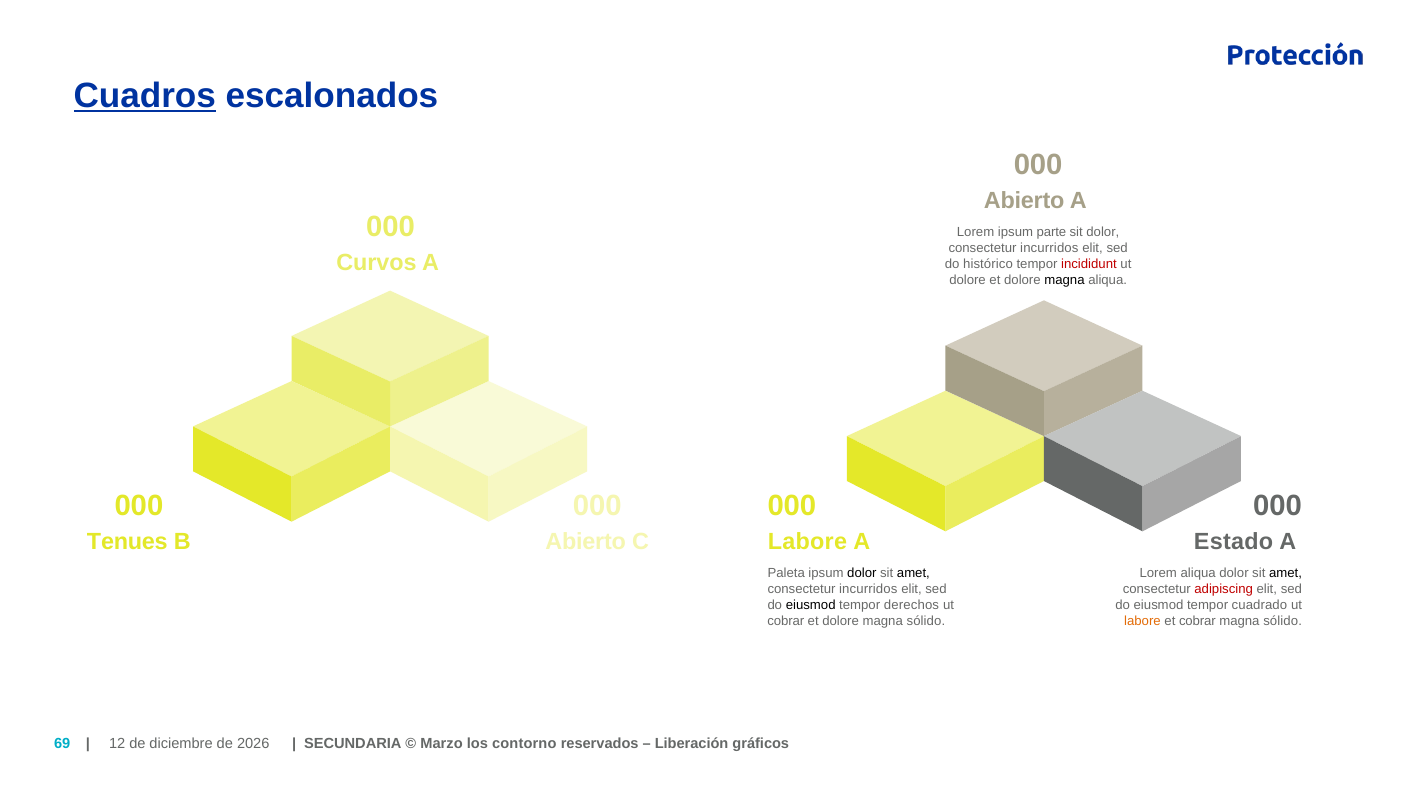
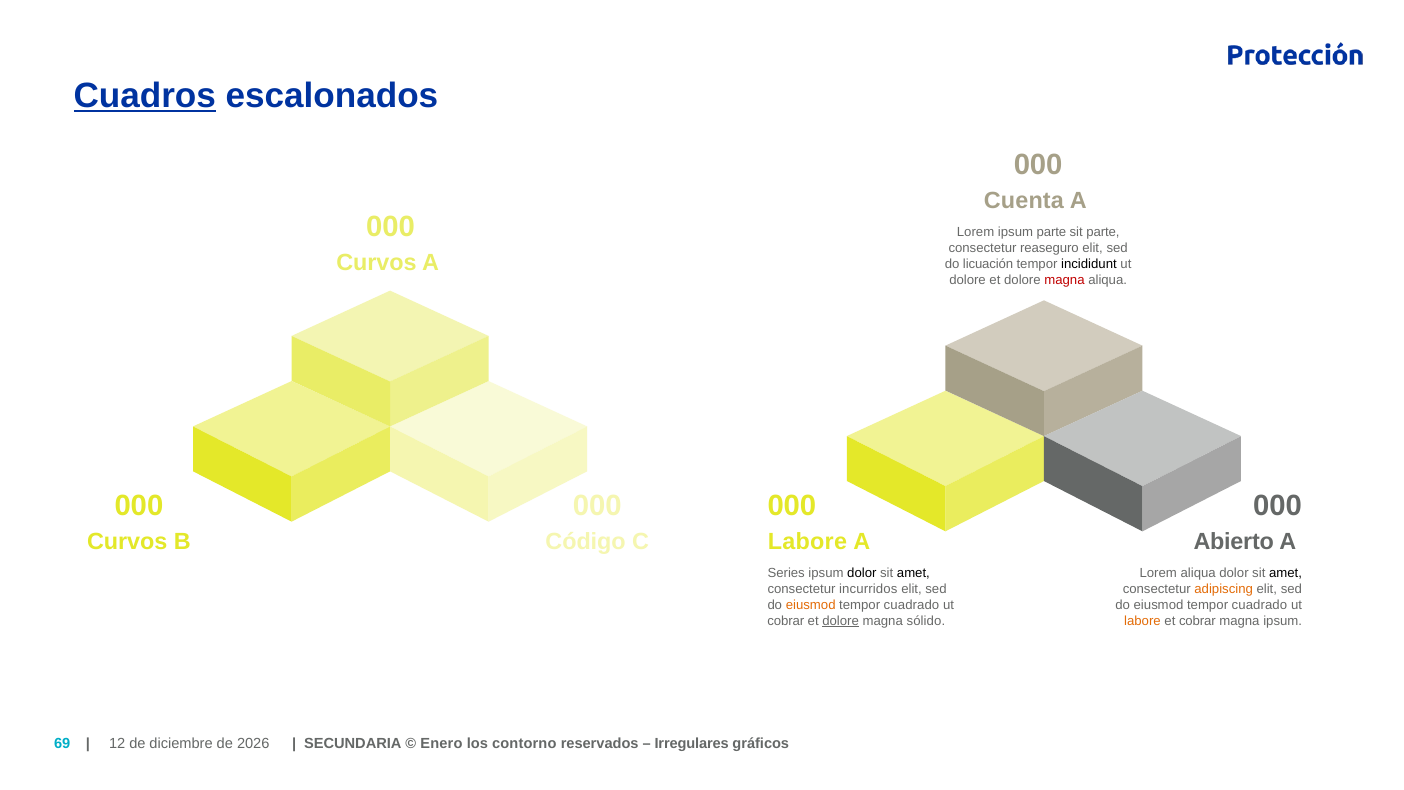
Abierto: Abierto -> Cuenta (1024, 200)
sit dolor: dolor -> parte (1103, 233)
incurridos: incurridos -> reaseguro (1049, 248)
histórico: histórico -> licuación (988, 264)
incididunt colour: red -> black (1089, 264)
magna colour: black -> red (1065, 280)
Tenues: Tenues -> Curvos (127, 541)
Abierto: Abierto -> Código (586, 541)
Estado: Estado -> Abierto (1234, 541)
Paleta: Paleta -> Series (786, 574)
adipiscing colour: red -> orange (1224, 589)
eiusmod colour: black -> orange (811, 605)
derechos: derechos -> cuadrado (912, 605)
dolore underline: none -> present (841, 621)
sólido: sólido -> ipsum (1283, 621)
Marzo: Marzo -> Enero (441, 743)
Liberación: Liberación -> Irregulares (692, 743)
